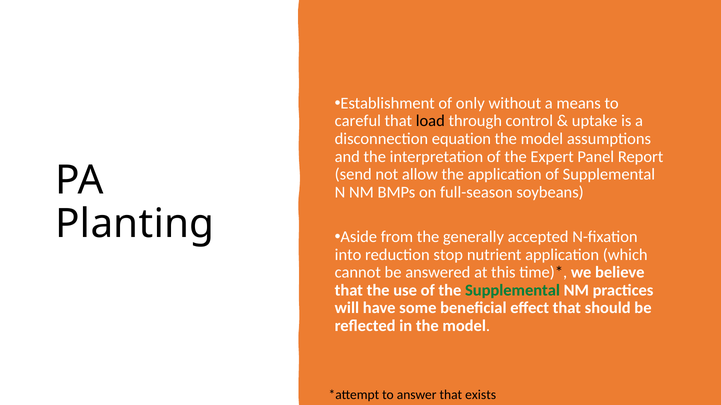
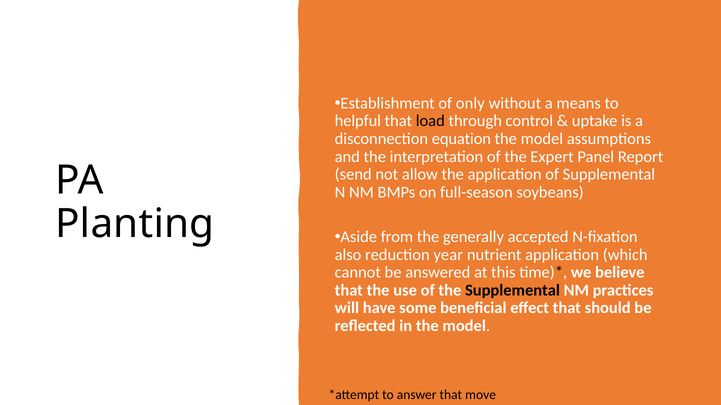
careful: careful -> helpful (358, 121)
into: into -> also (348, 255)
stop: stop -> year (448, 255)
Supplemental colour: green -> black (513, 291)
exists: exists -> move (481, 395)
